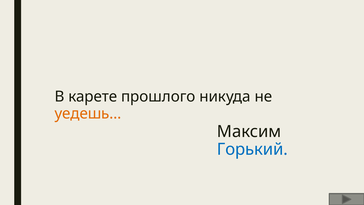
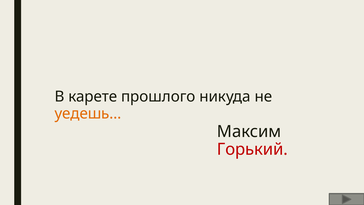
Горький colour: blue -> red (252, 149)
